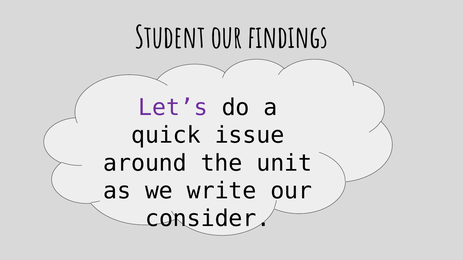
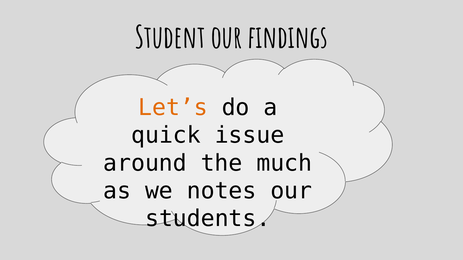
Let’s colour: purple -> orange (173, 108)
unit: unit -> much (284, 163)
write: write -> notes (222, 191)
consider: consider -> students (208, 219)
